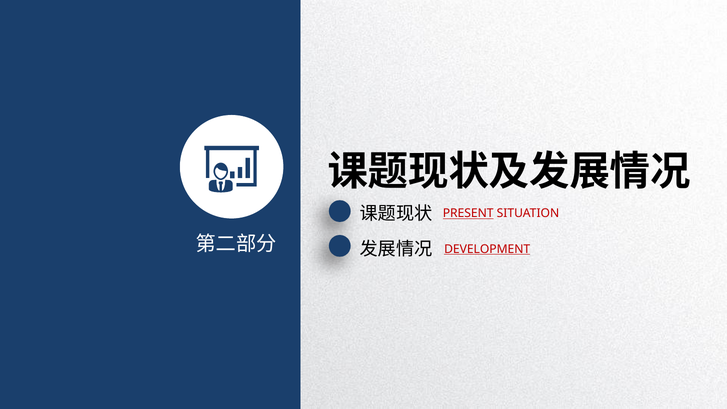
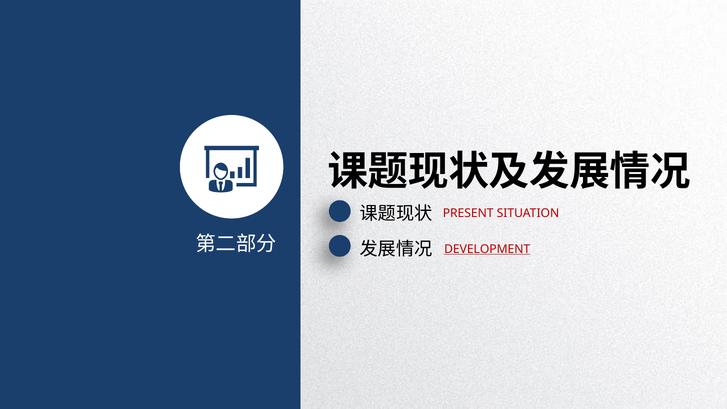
PRESENT underline: present -> none (468, 213)
